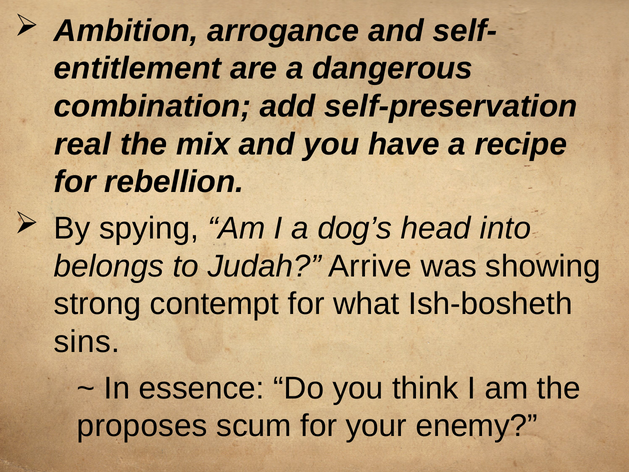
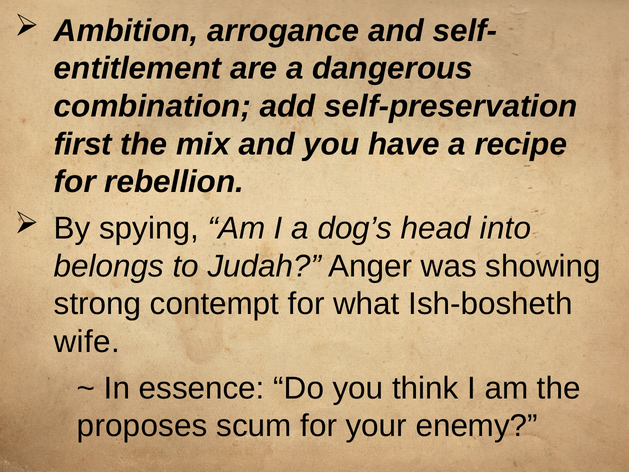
real: real -> first (83, 144)
Arrive: Arrive -> Anger (370, 266)
sins: sins -> wife (87, 341)
